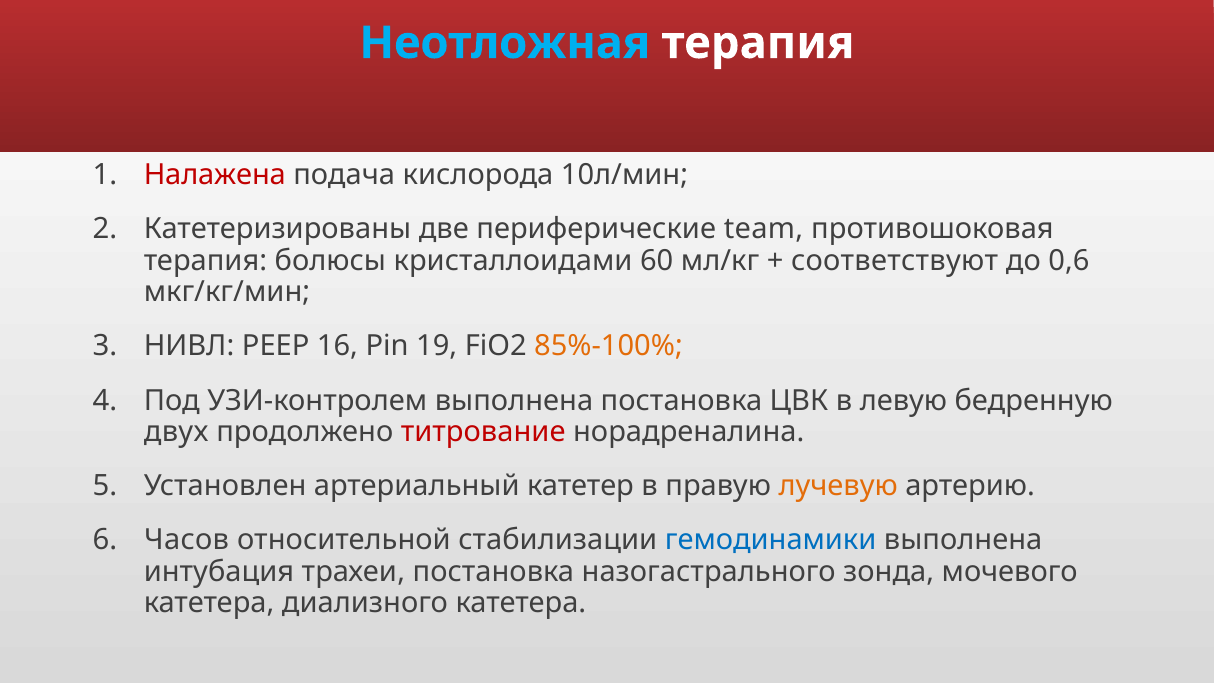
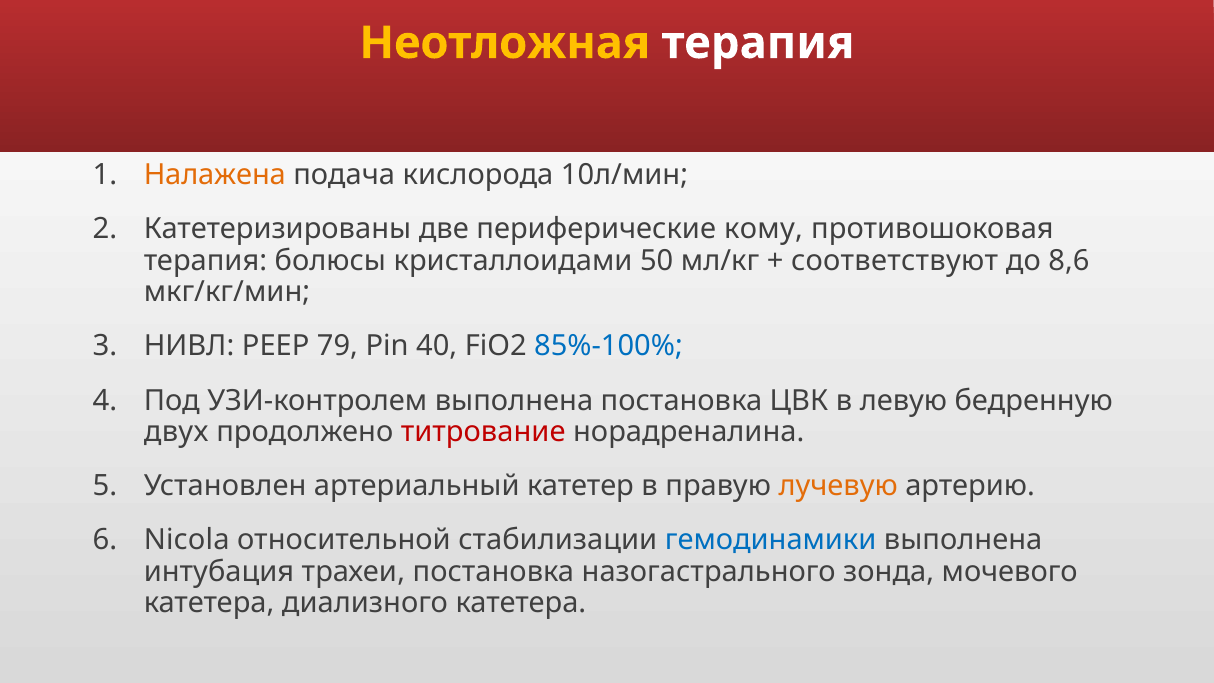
Неотложная colour: light blue -> yellow (505, 43)
Налажена colour: red -> orange (215, 175)
team: team -> кому (764, 229)
60: 60 -> 50 (657, 261)
0,6: 0,6 -> 8,6 (1069, 261)
16: 16 -> 79 (337, 346)
19: 19 -> 40 (437, 346)
85%-100% colour: orange -> blue (608, 346)
Часов: Часов -> Nicola (187, 540)
